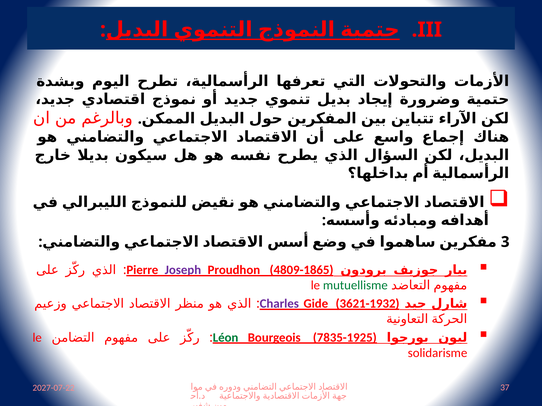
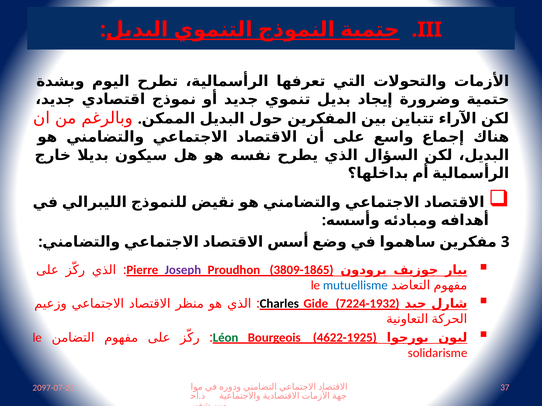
4809-1865: 4809-1865 -> 3809-1865 (302, 270)
mutuellisme colour: green -> blue (355, 286)
Charles colour: purple -> black (279, 304)
3621-1932: 3621-1932 -> 7224-1932 (368, 304)
7835-1925: 7835-1925 -> 4622-1925 (345, 338)
2027-07-22: 2027-07-22 -> 2097-07-22 (54, 388)
